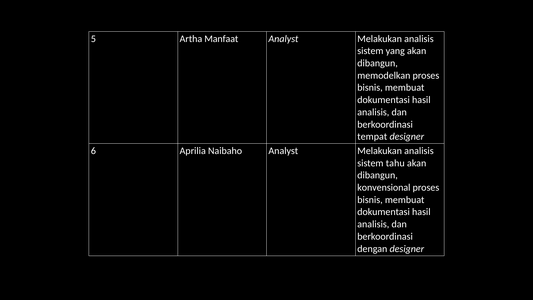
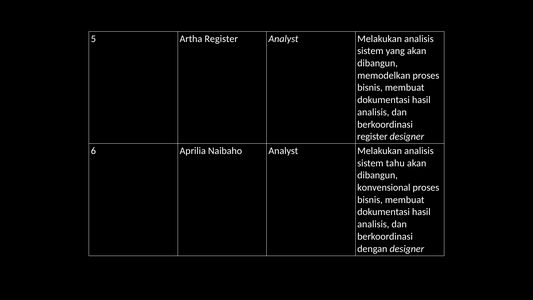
Artha Manfaat: Manfaat -> Register (221, 39)
tempat: tempat -> register (372, 137)
